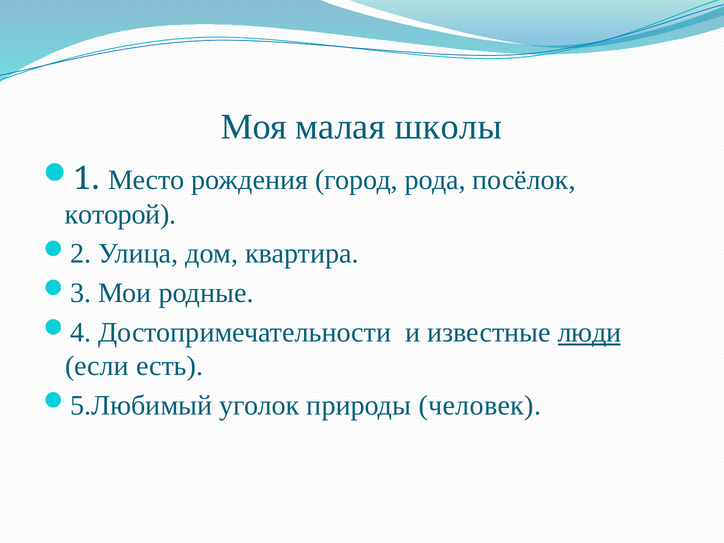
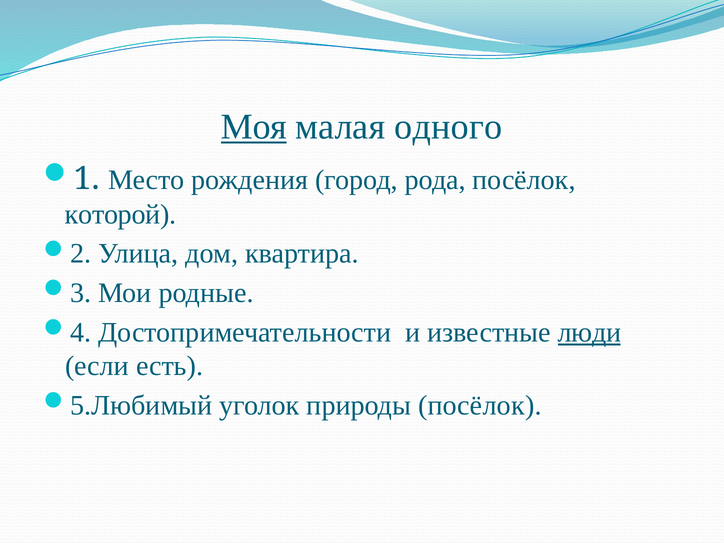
Моя underline: none -> present (254, 127)
школы: школы -> одного (448, 127)
природы человек: человек -> посёлок (480, 405)
